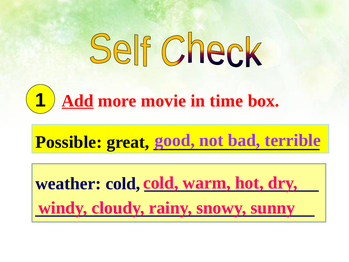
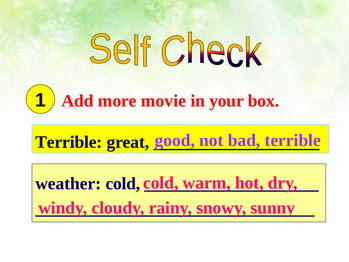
Add underline: present -> none (78, 101)
time: time -> your (227, 101)
Possible: Possible -> Terrible (69, 142)
